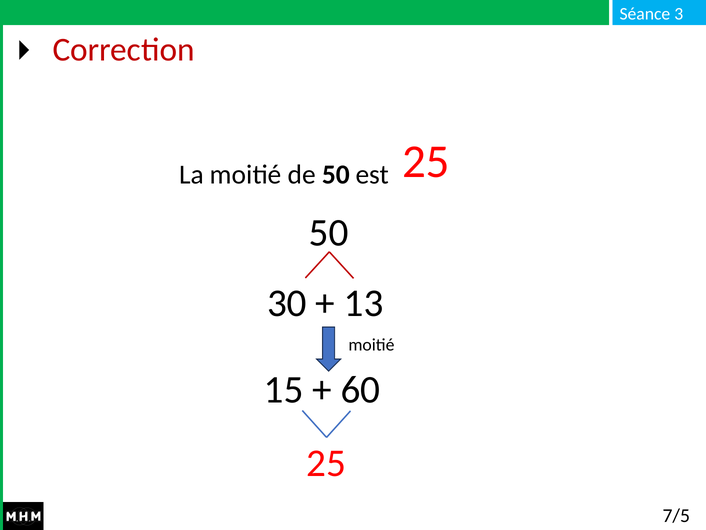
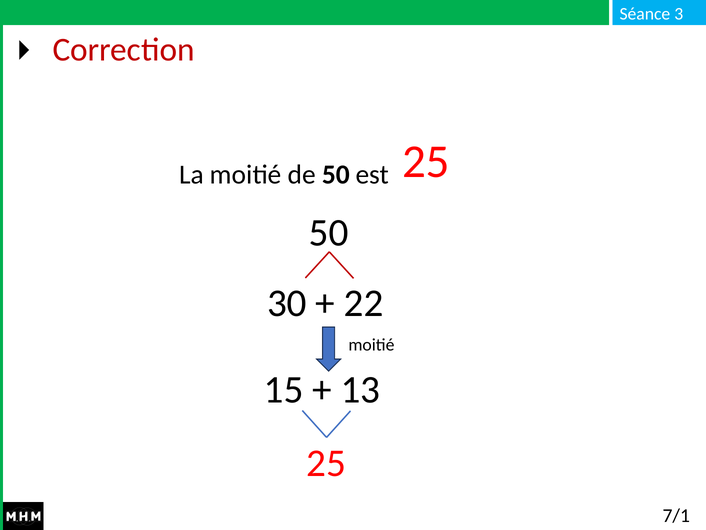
13: 13 -> 22 (364, 303)
60: 60 -> 13 (360, 389)
7/5: 7/5 -> 7/1 (676, 515)
